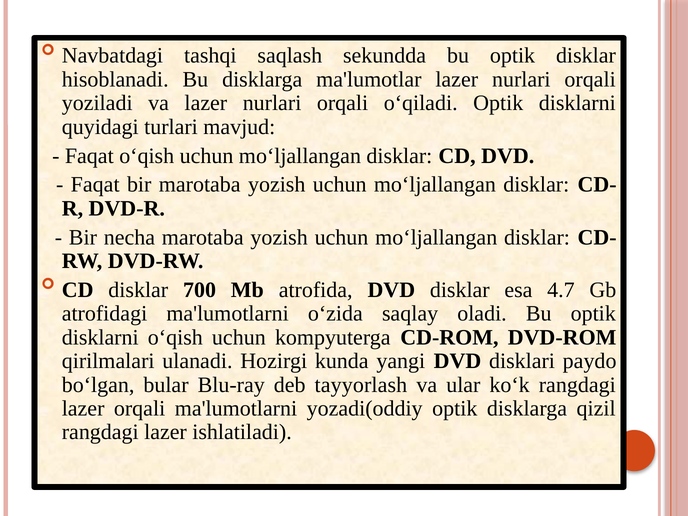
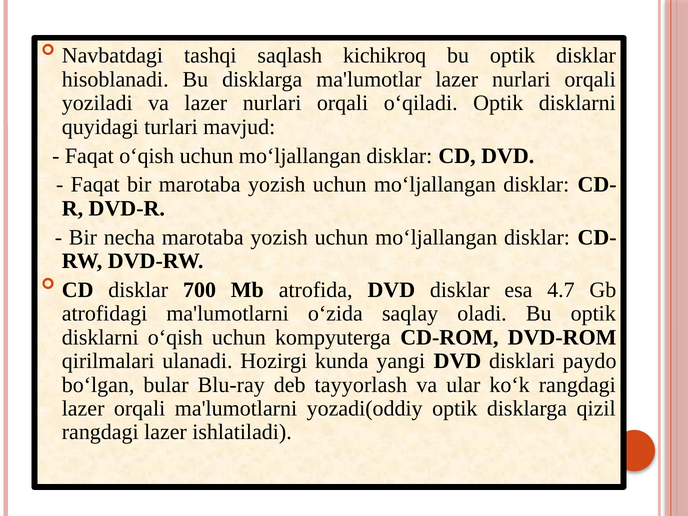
sekundda: sekundda -> kichikroq (385, 56)
